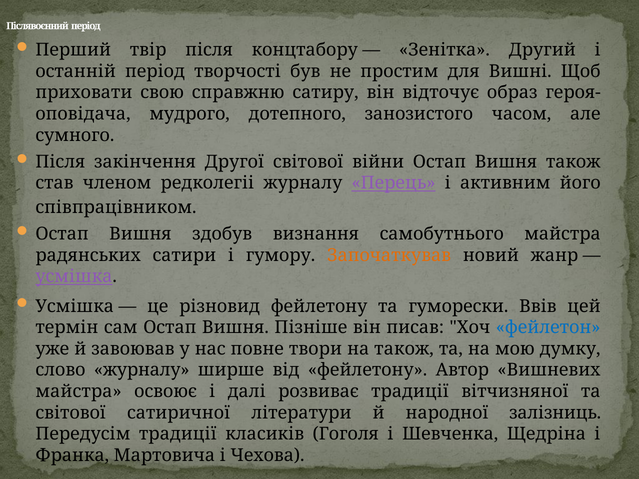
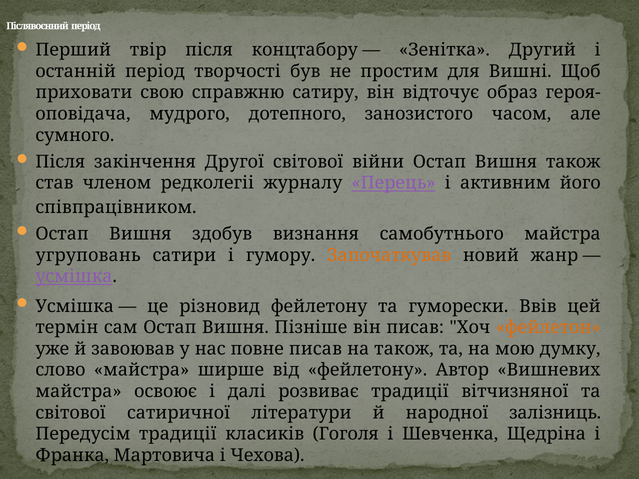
радянських: радянських -> угруповань (88, 255)
фейлетон colour: blue -> orange (548, 328)
повне твори: твори -> писав (315, 349)
слово журналу: журналу -> майстра (142, 370)
